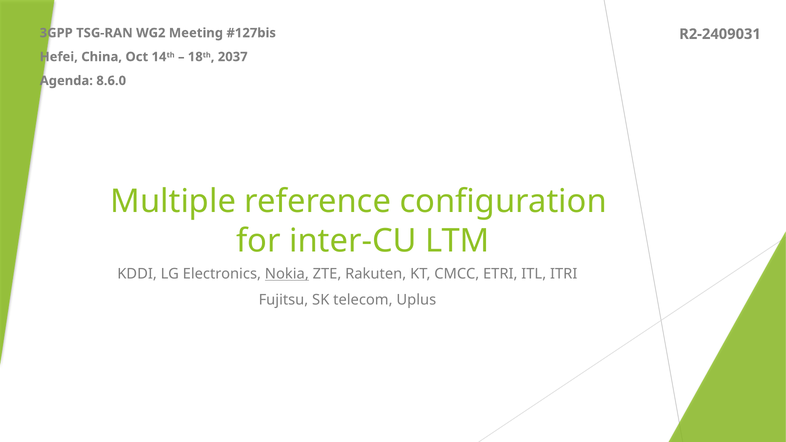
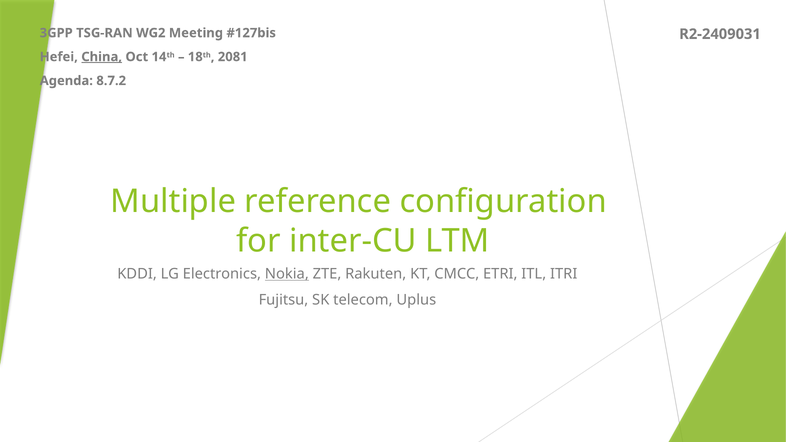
China underline: none -> present (102, 57)
2037: 2037 -> 2081 (233, 57)
8.6.0: 8.6.0 -> 8.7.2 (111, 81)
